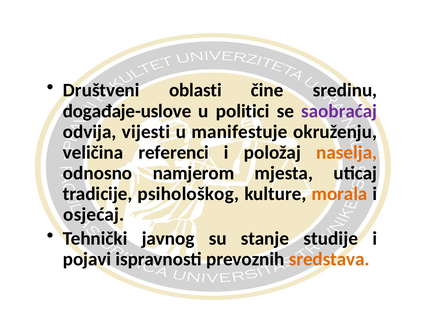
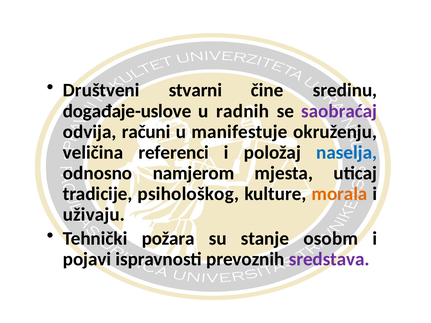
oblasti: oblasti -> stvarni (195, 90)
politici: politici -> radnih (243, 111)
vijesti: vijesti -> računi (146, 132)
naselja colour: orange -> blue (347, 153)
osjećaj: osjećaj -> uživaju (94, 215)
javnog: javnog -> požara (168, 239)
studije: studije -> osobm (331, 239)
sredstava colour: orange -> purple (329, 259)
